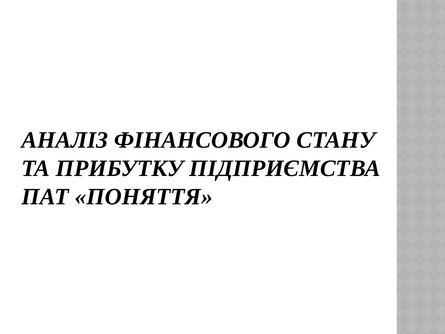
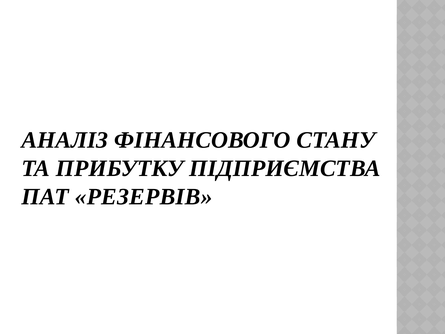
ПОНЯТТЯ: ПОНЯТТЯ -> РЕЗЕРВІВ (144, 196)
